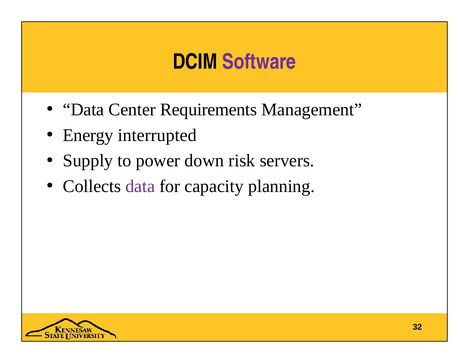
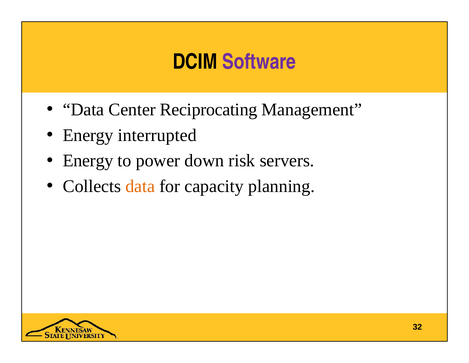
Requirements: Requirements -> Reciprocating (209, 109)
Supply: Supply -> Energy (88, 161)
data colour: purple -> orange (140, 186)
